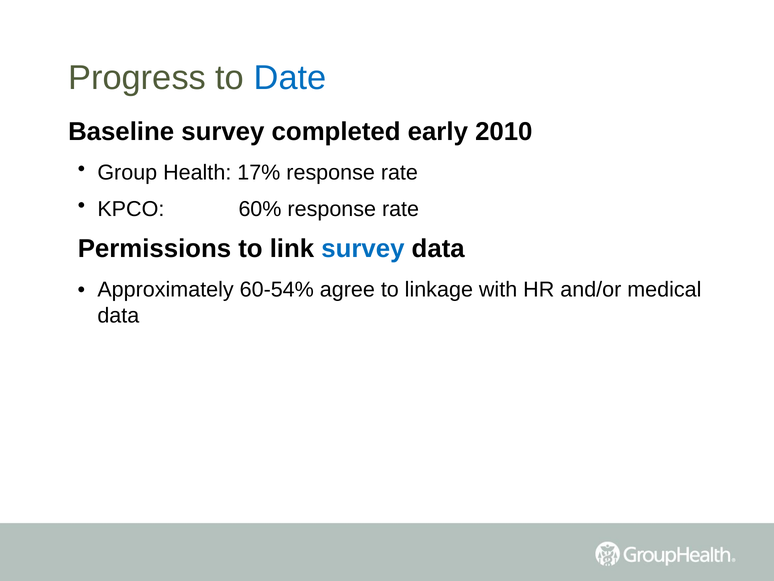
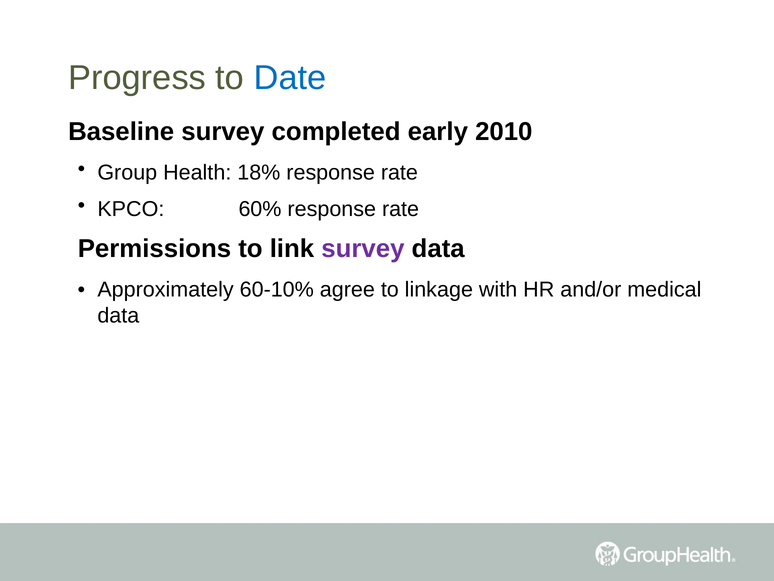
17%: 17% -> 18% (259, 172)
survey colour: blue -> purple (363, 248)
60-54%: 60-54% -> 60-10% (277, 289)
